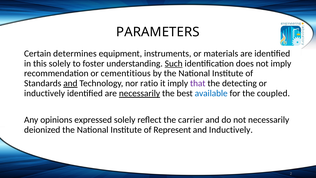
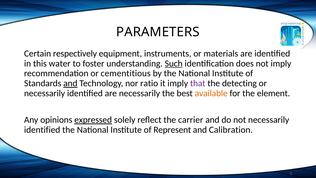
determines: determines -> respectively (75, 53)
this solely: solely -> water (60, 63)
inductively: inductively -> necessarily (45, 93)
necessarily underline: present -> none (140, 93)
available colour: blue -> orange (211, 93)
coupled: coupled -> element (274, 93)
expressed underline: none -> present (93, 120)
deionized: deionized -> identified (42, 130)
and Inductively: Inductively -> Calibration (231, 130)
